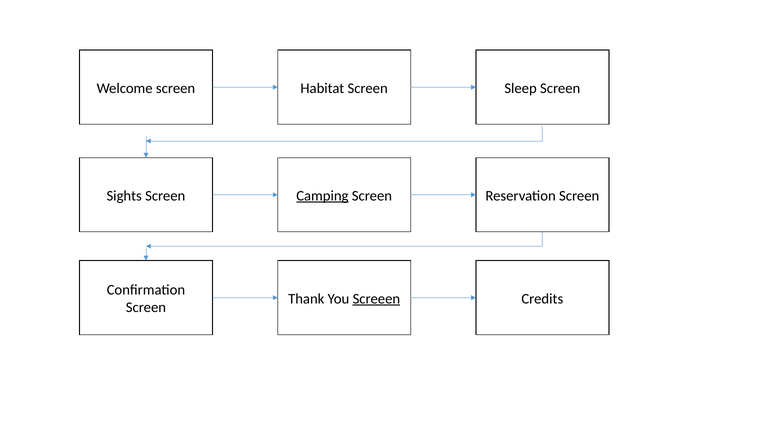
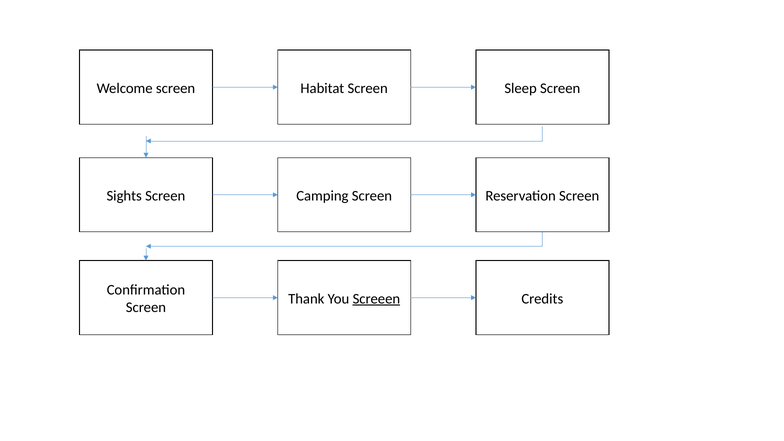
Camping underline: present -> none (322, 196)
